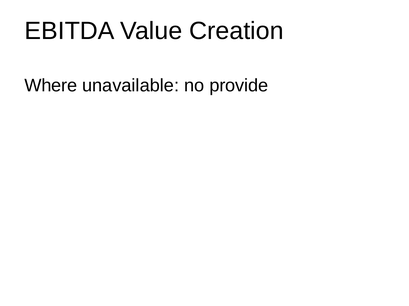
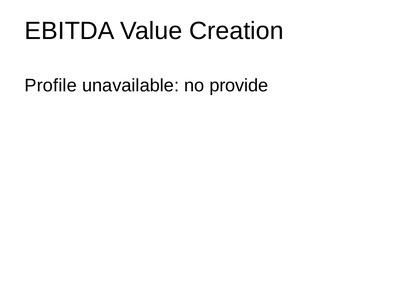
Where: Where -> Profile (51, 86)
